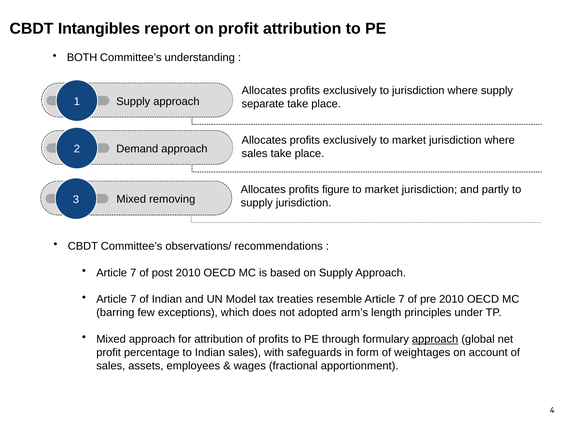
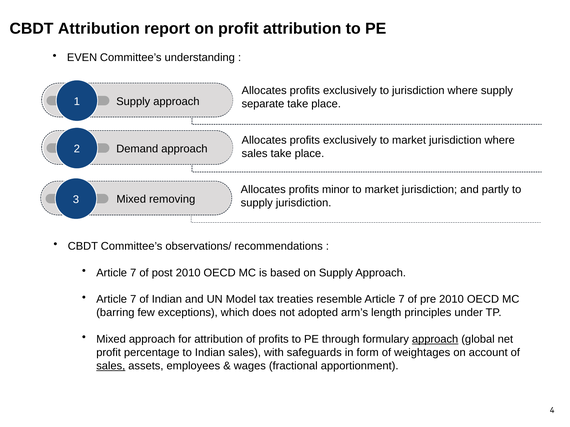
CBDT Intangibles: Intangibles -> Attribution (99, 29)
BOTH: BOTH -> EVEN (82, 58)
figure: figure -> minor (336, 190)
sales underline: none -> present (111, 366)
